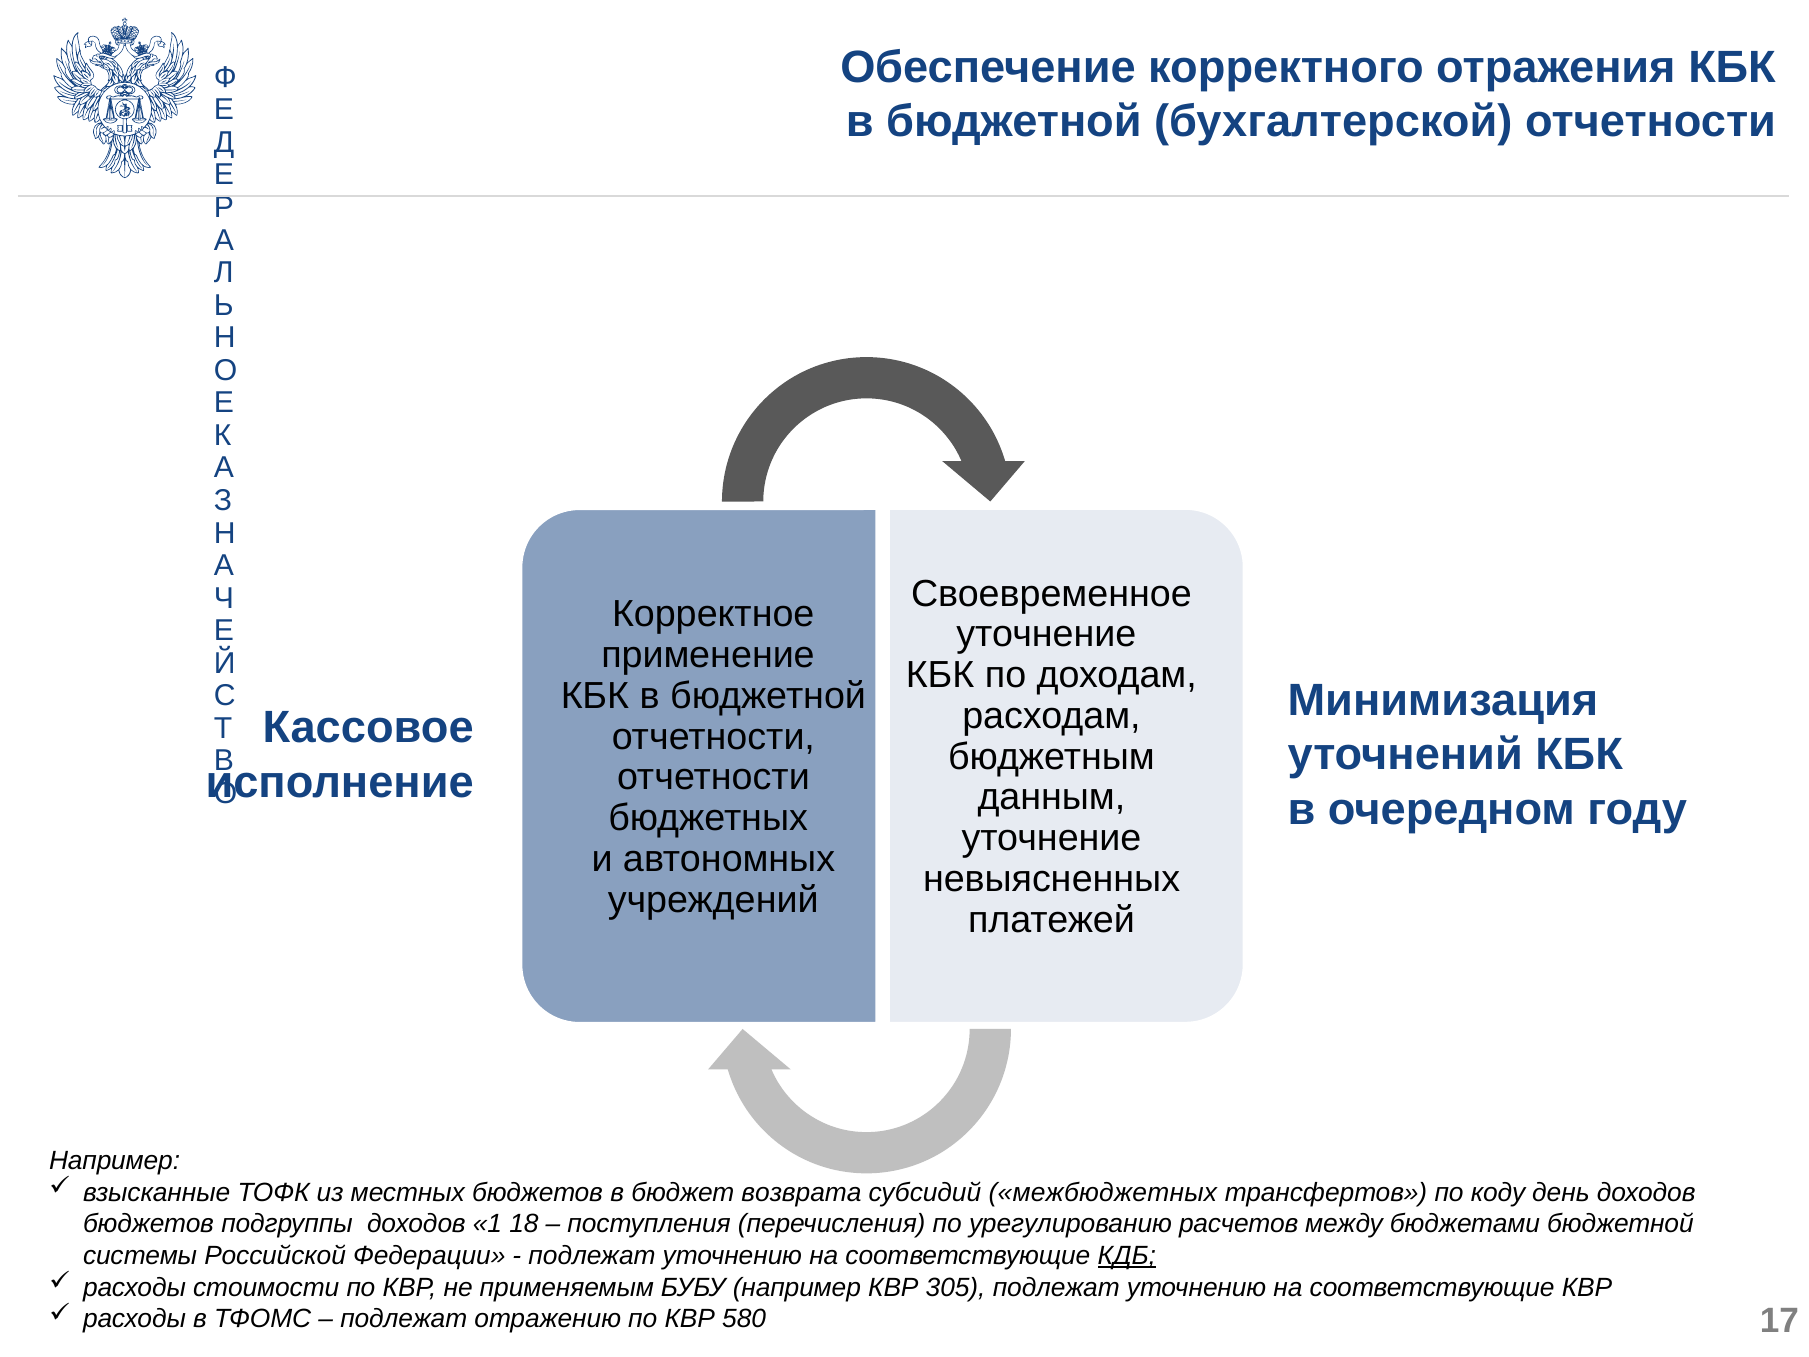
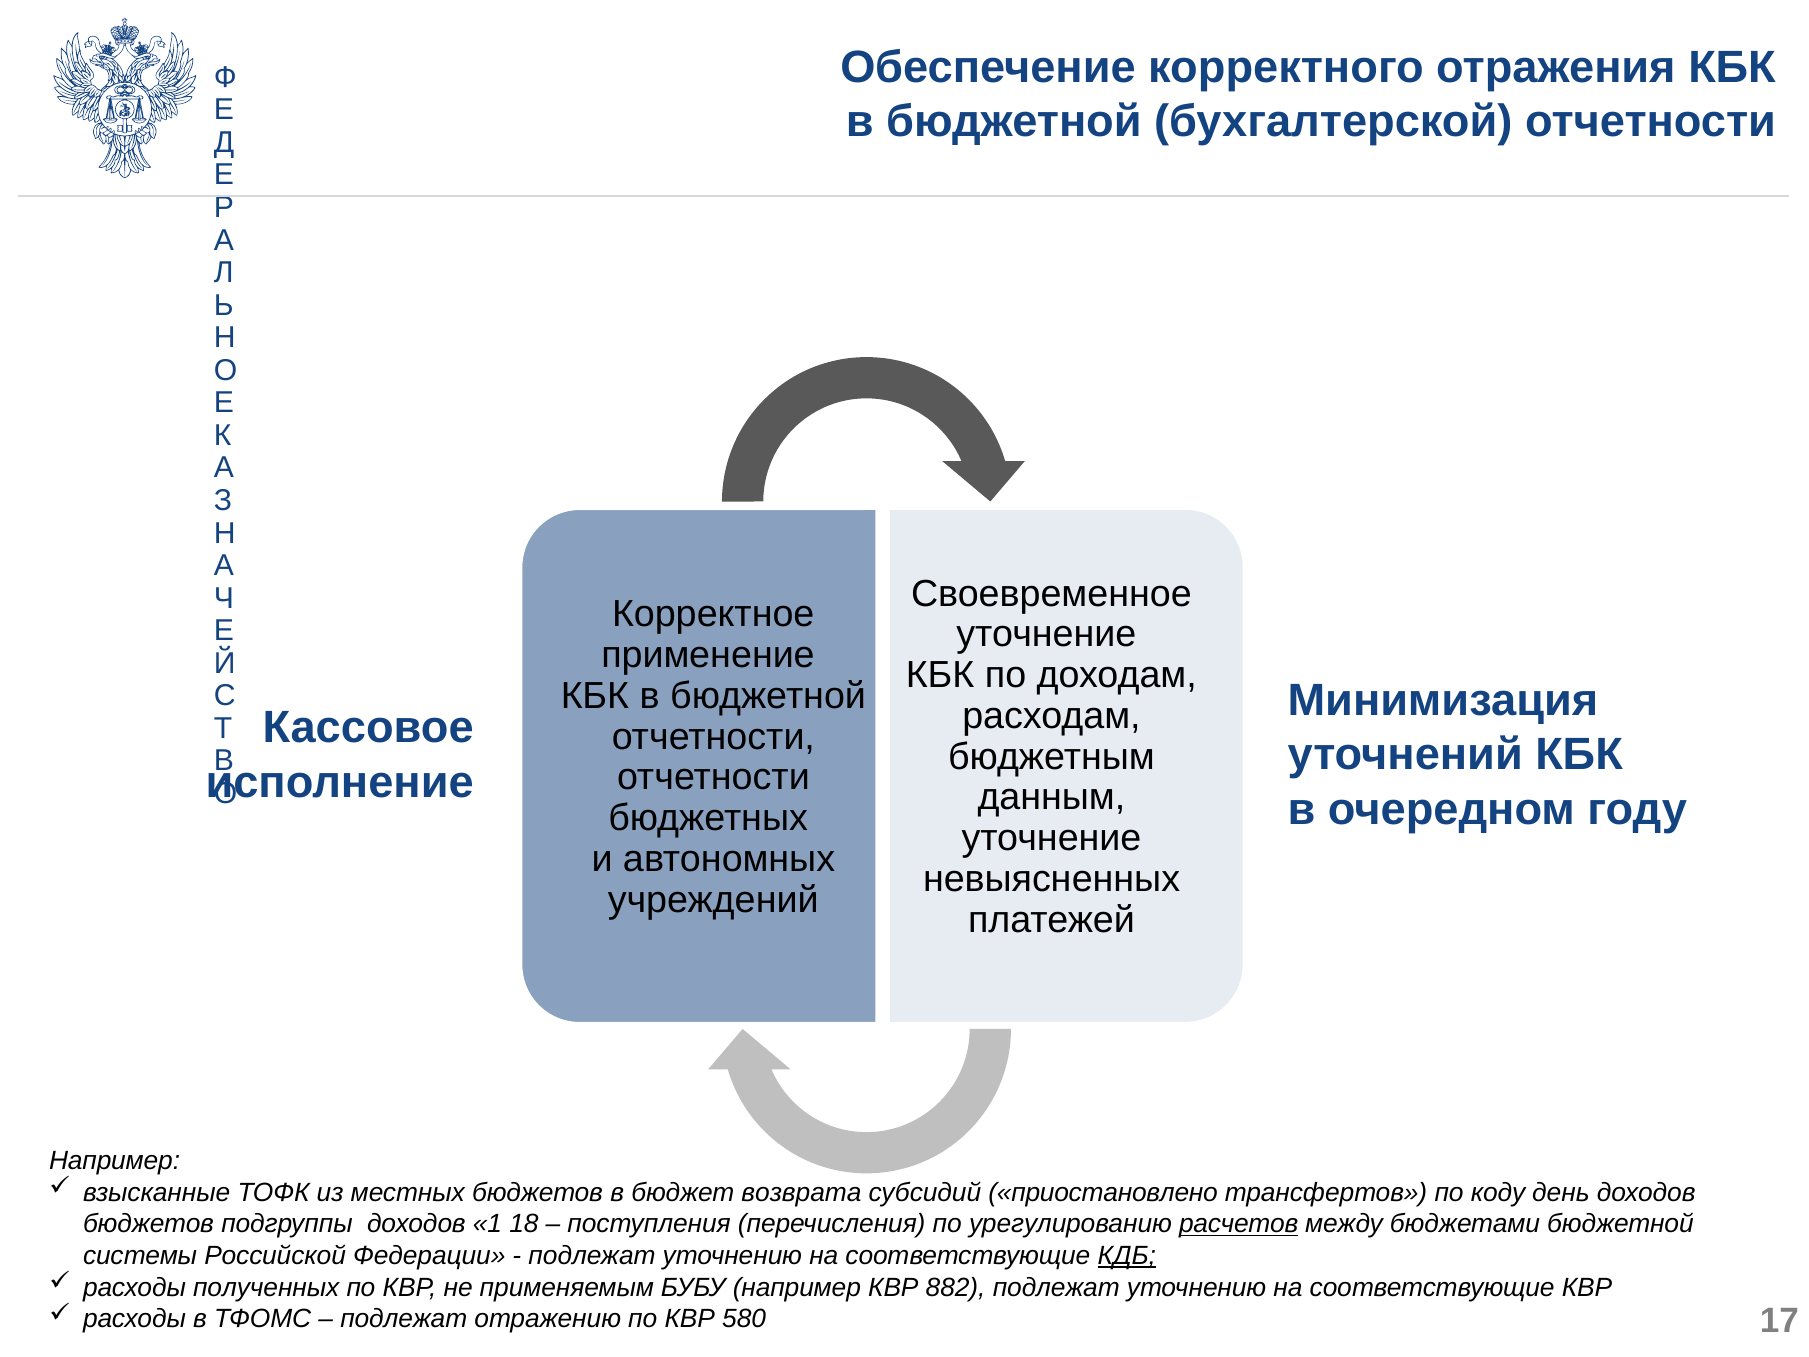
межбюджетных: межбюджетных -> приостановлено (1103, 1192)
расчетов underline: none -> present (1239, 1224)
стоимости: стоимости -> полученных (266, 1287)
305: 305 -> 882 (956, 1287)
